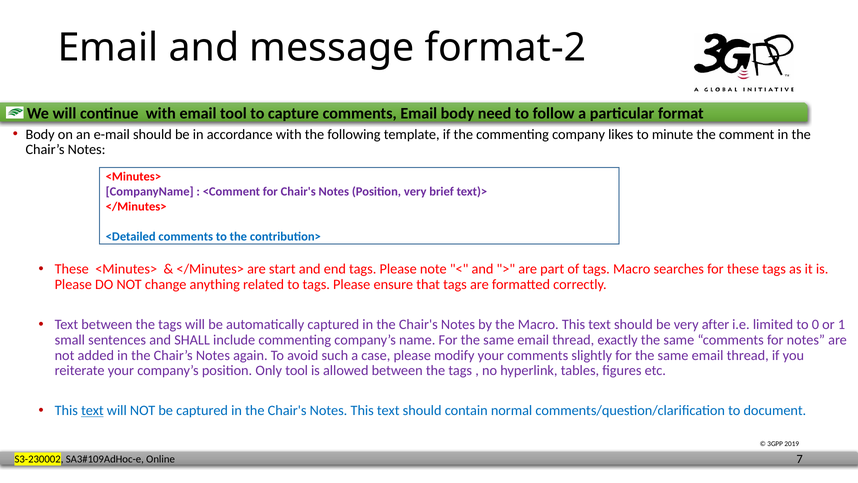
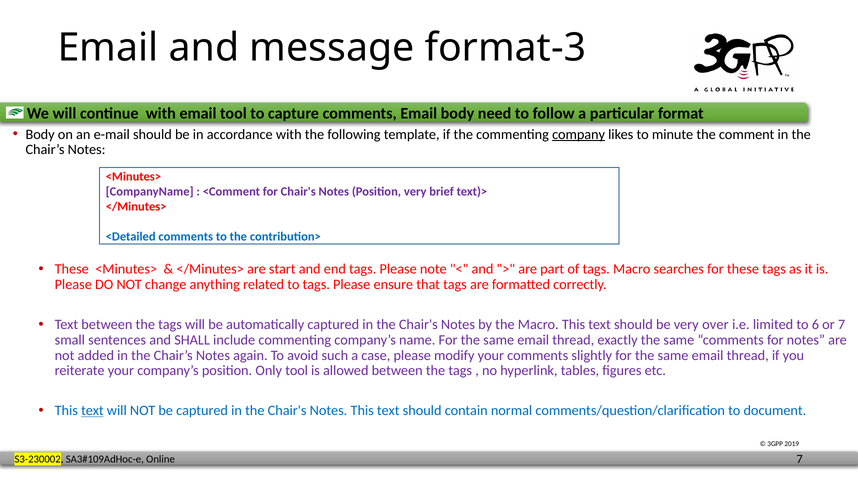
format-2: format-2 -> format-3 (505, 48)
company underline: none -> present (579, 134)
after: after -> over (715, 324)
0: 0 -> 6 (815, 324)
or 1: 1 -> 7 (841, 324)
